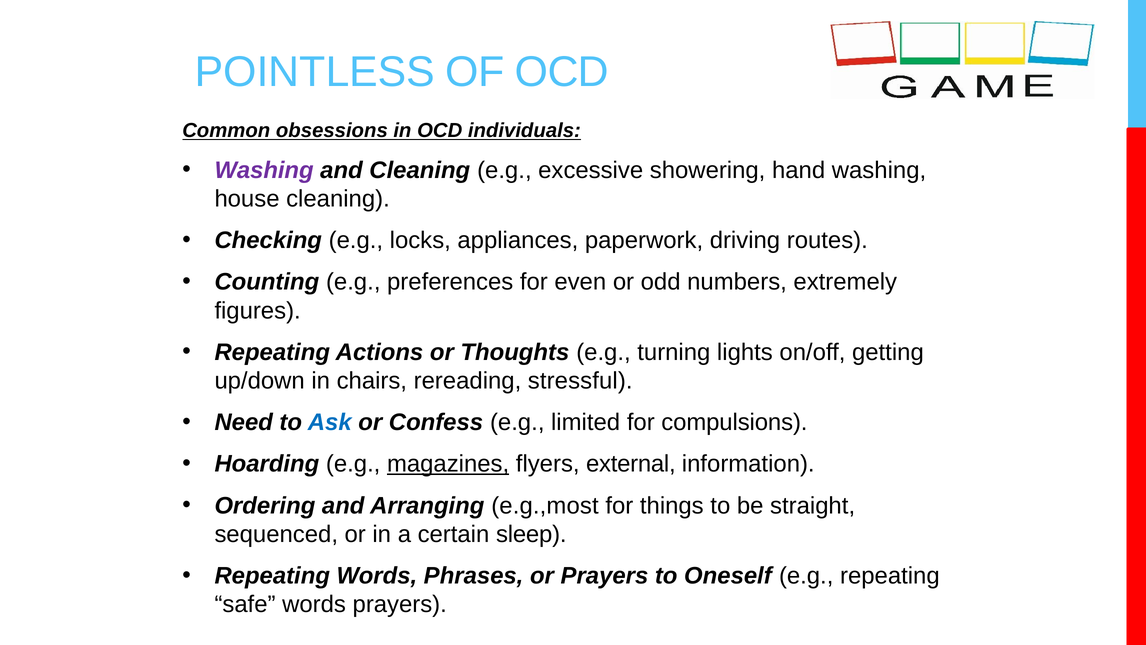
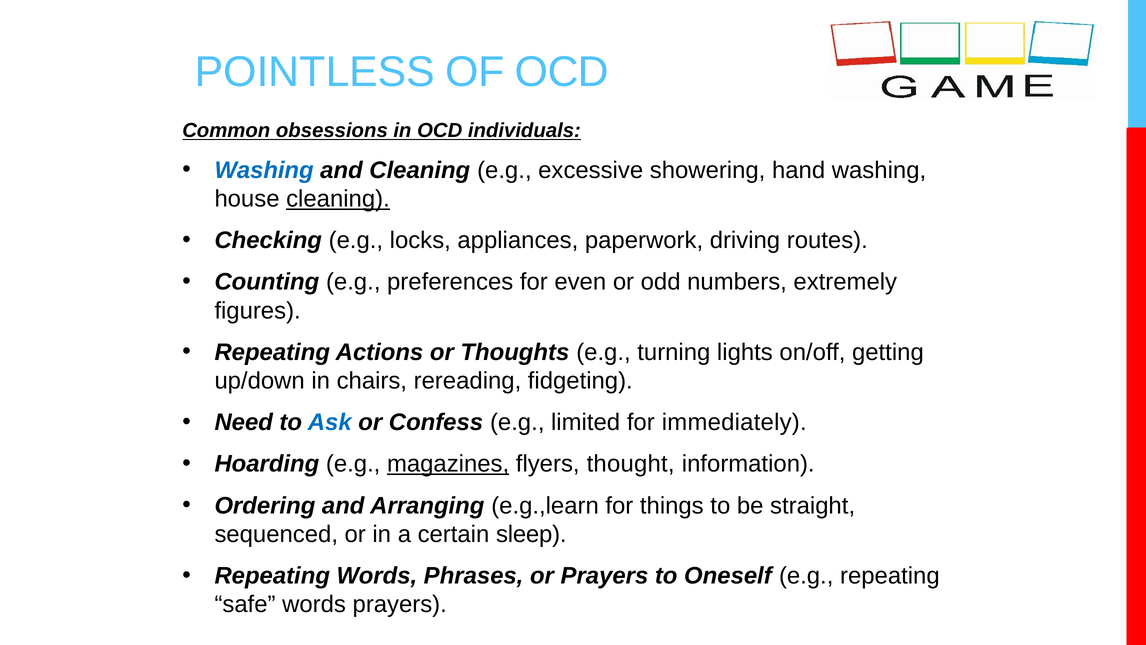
Washing colour: purple -> blue (264, 170)
cleaning underline: none -> present (338, 199)
stressful: stressful -> fidgeting (580, 381)
compulsions: compulsions -> immediately (734, 422)
external: external -> thought (631, 464)
e.g.,most: e.g.,most -> e.g.,learn (545, 505)
